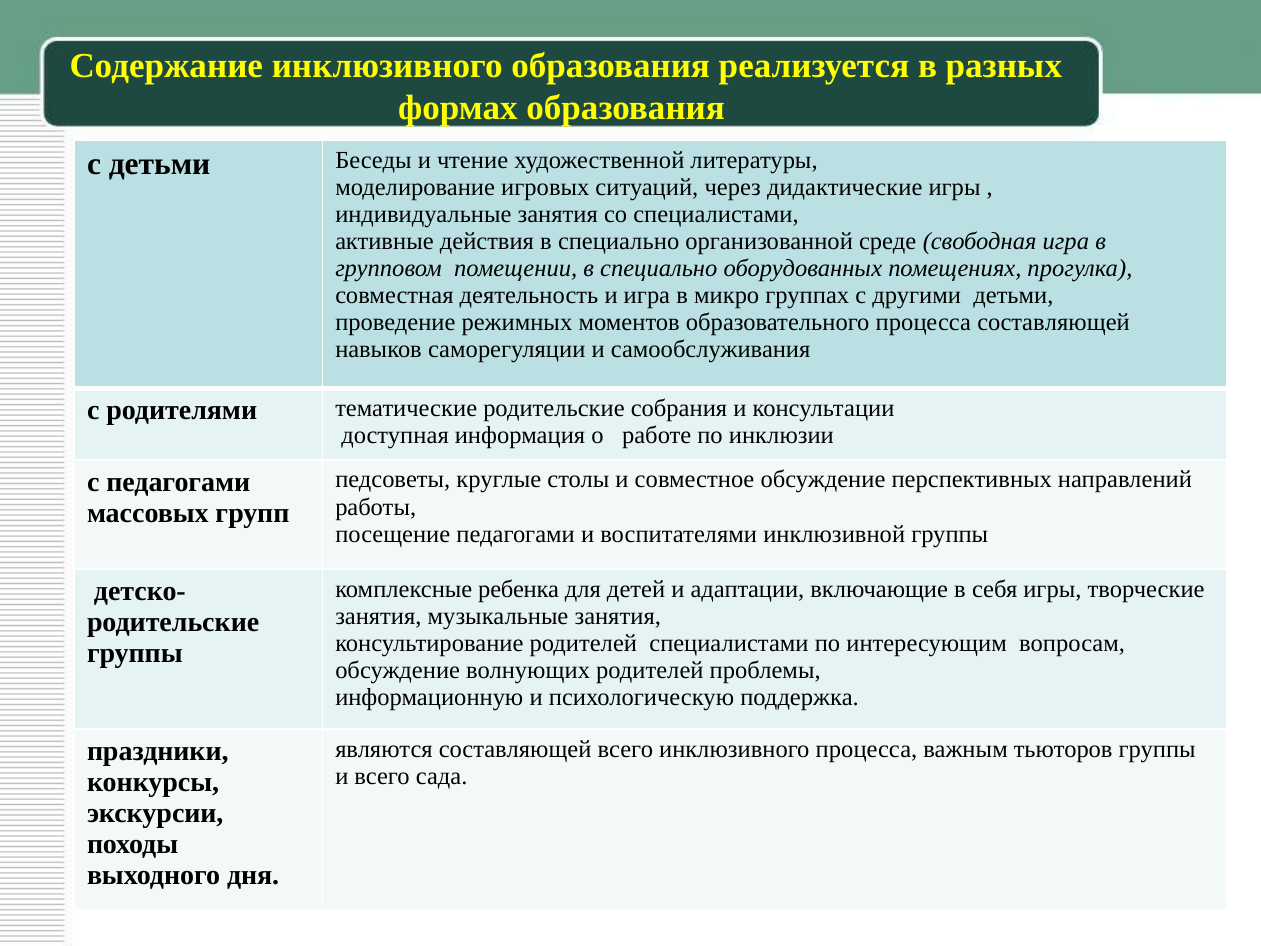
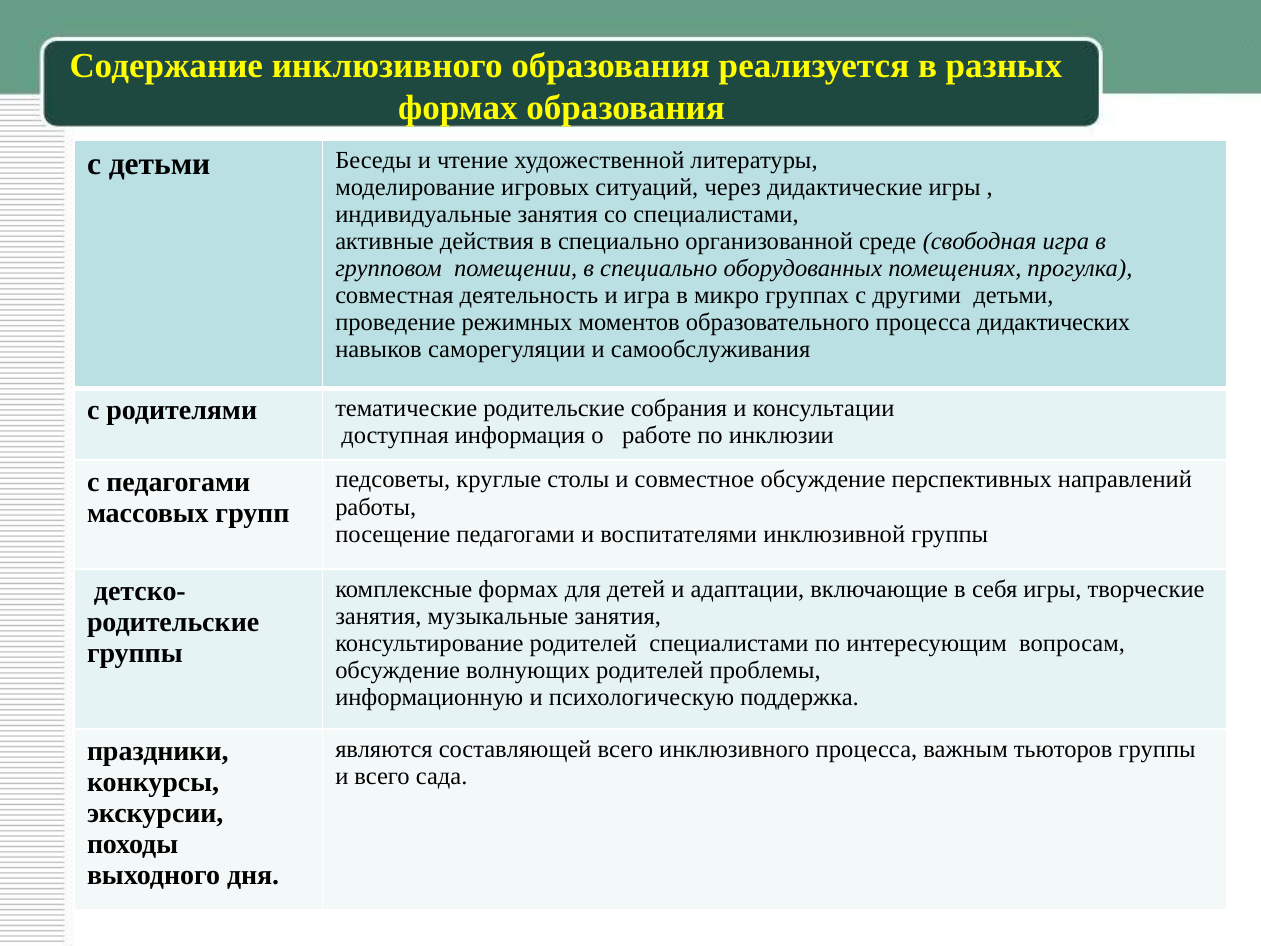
процесса составляющей: составляющей -> дидактических (1054, 323)
комплексные ребенка: ребенка -> формах (518, 589)
